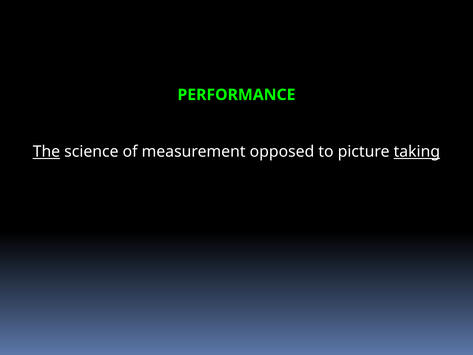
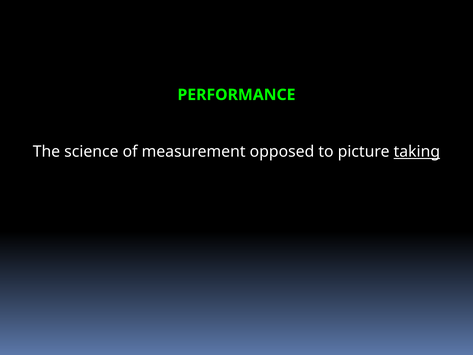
The underline: present -> none (46, 151)
